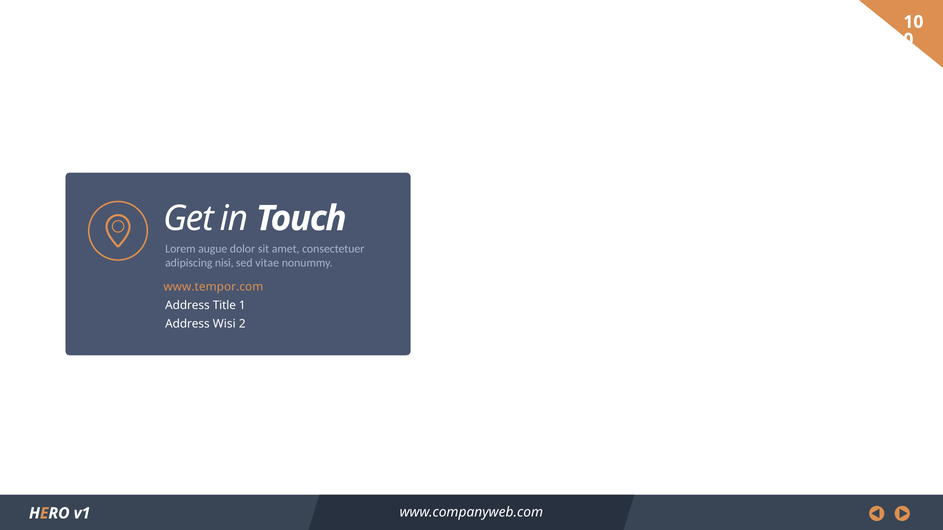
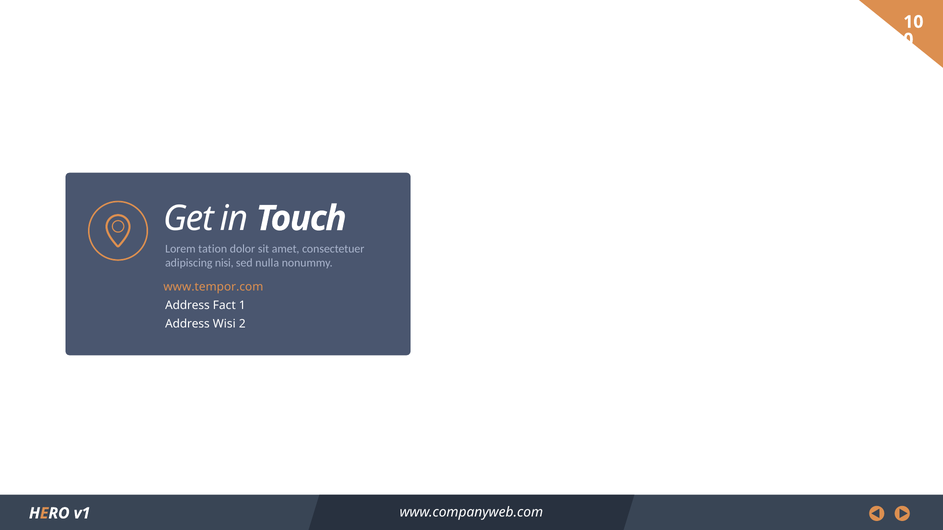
augue: augue -> tation (213, 249)
vitae: vitae -> nulla (267, 263)
Title: Title -> Fact (224, 306)
